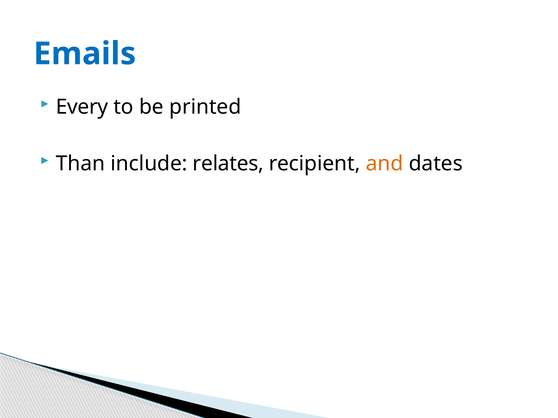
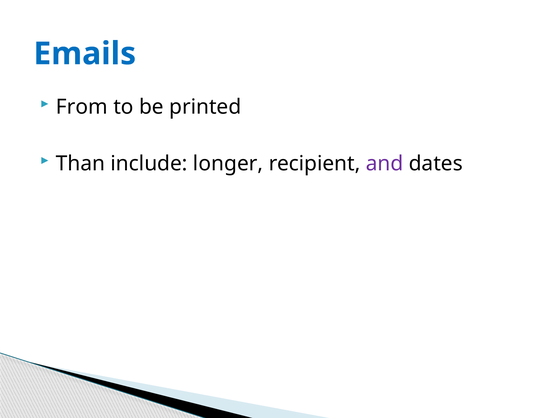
Every: Every -> From (82, 107)
relates: relates -> longer (228, 164)
and colour: orange -> purple (385, 164)
